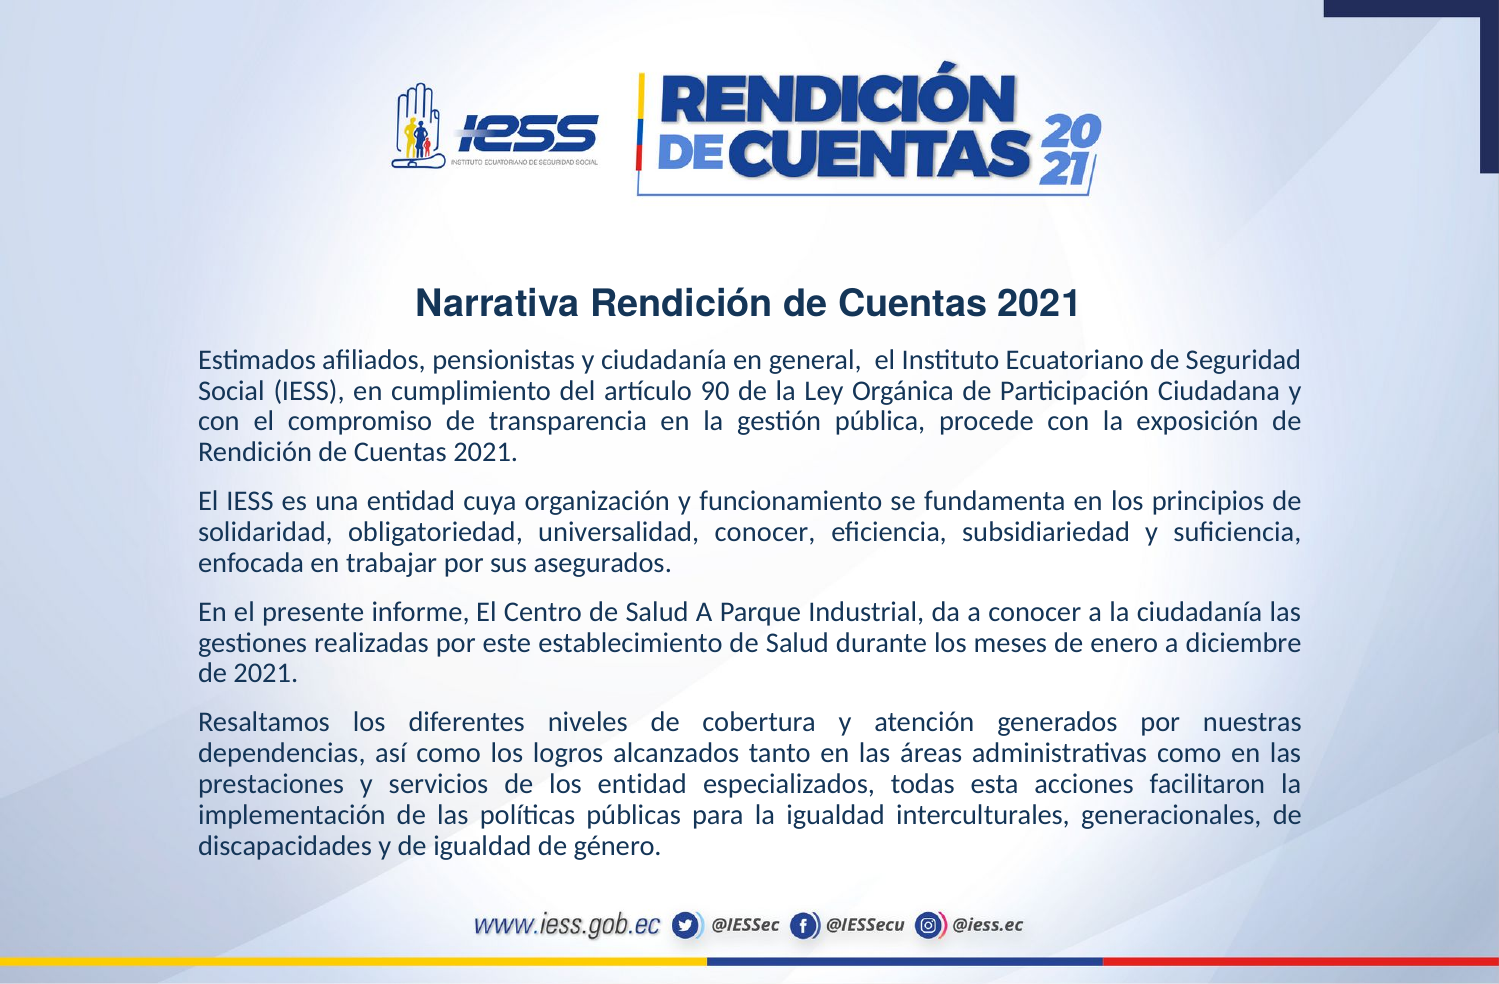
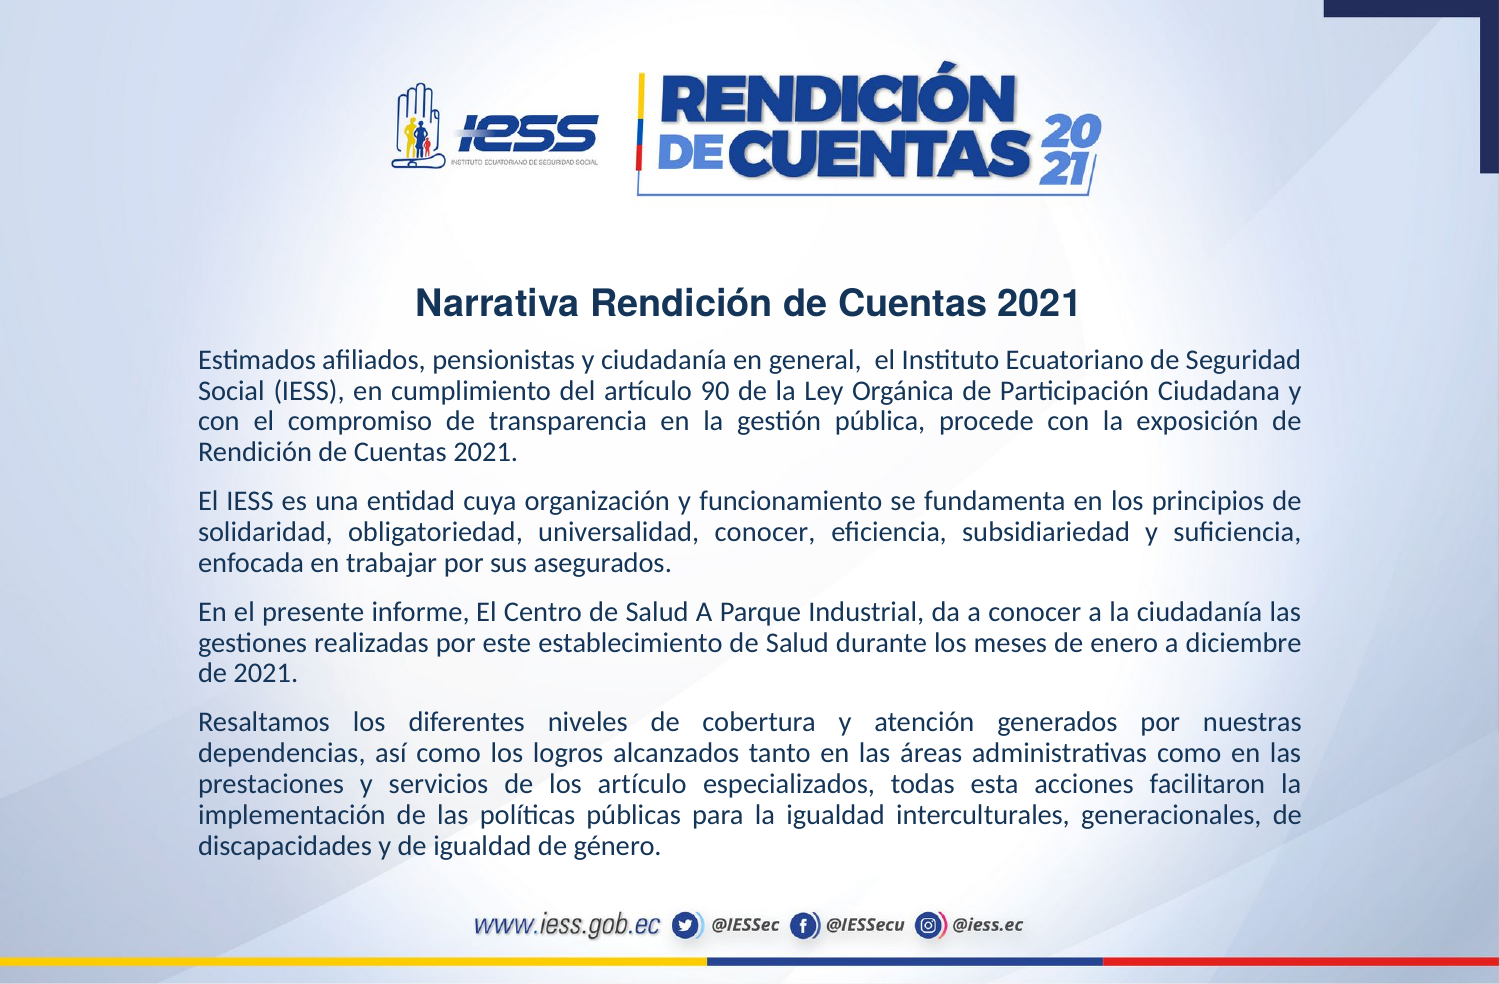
los entidad: entidad -> artículo (642, 784)
